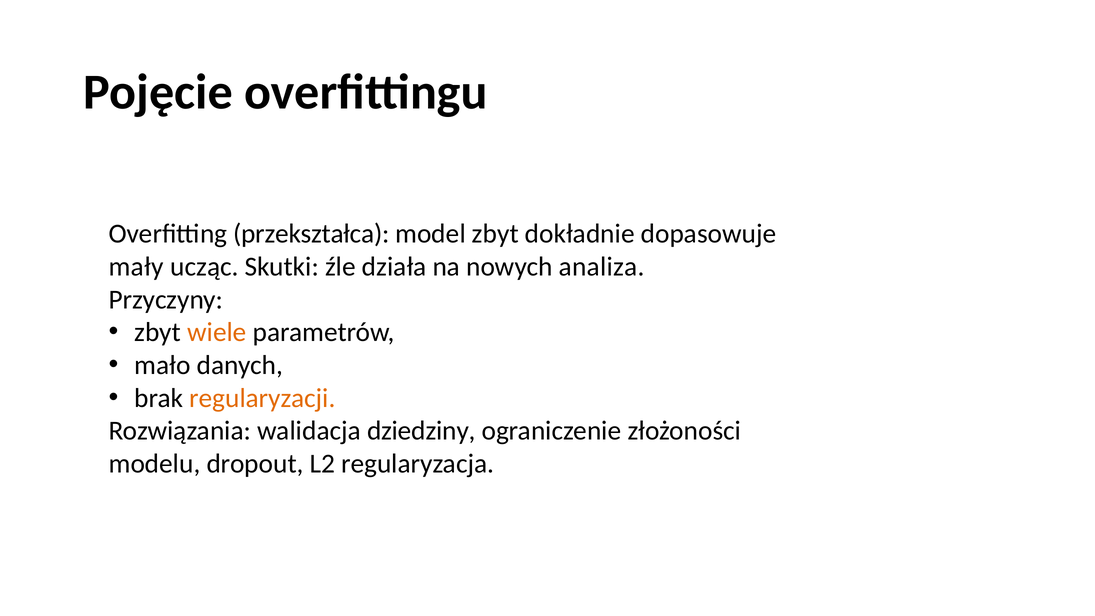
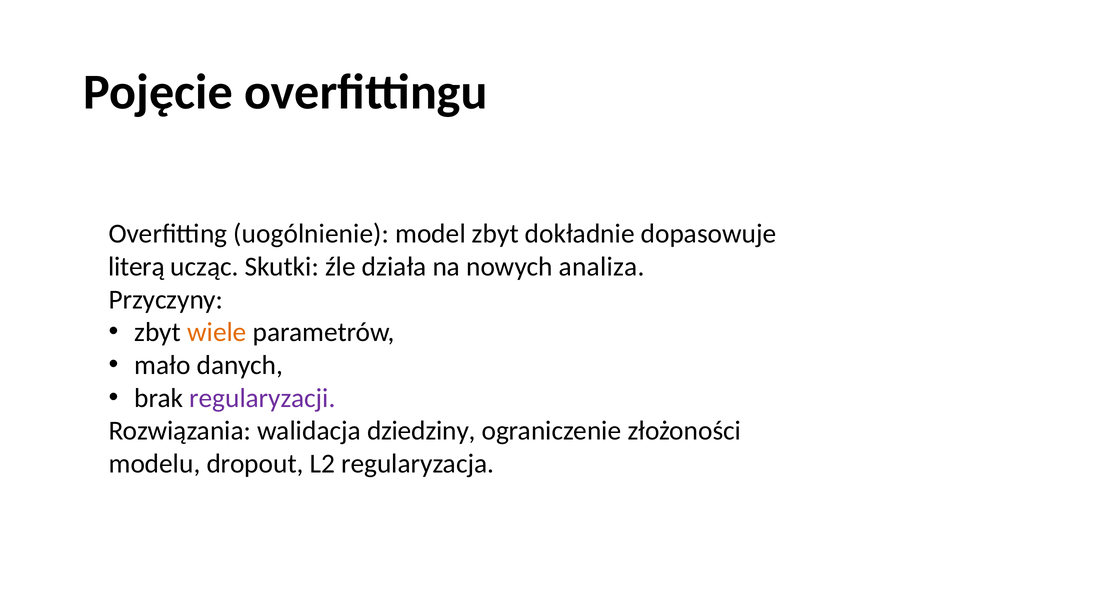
przekształca: przekształca -> uogólnienie (311, 234)
mały: mały -> literą (137, 267)
regularyzacji colour: orange -> purple (262, 398)
